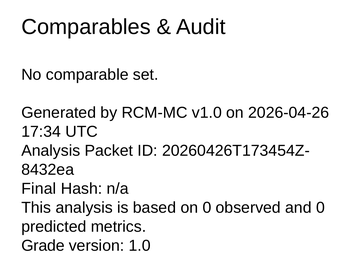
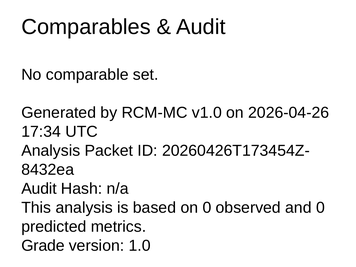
Final: Final -> Audit (39, 189)
